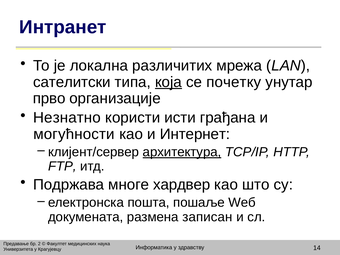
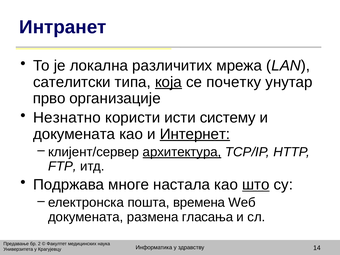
грађана: грађана -> систему (228, 118)
могућности: могућности -> докумената (74, 134)
Интернет underline: none -> present (195, 134)
хардвер: хардвер -> настала (182, 185)
што underline: none -> present (256, 185)
пошаље: пошаље -> времена (199, 203)
записан: записан -> гласања (208, 217)
